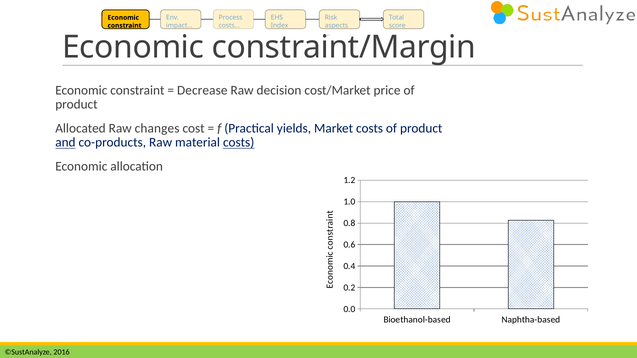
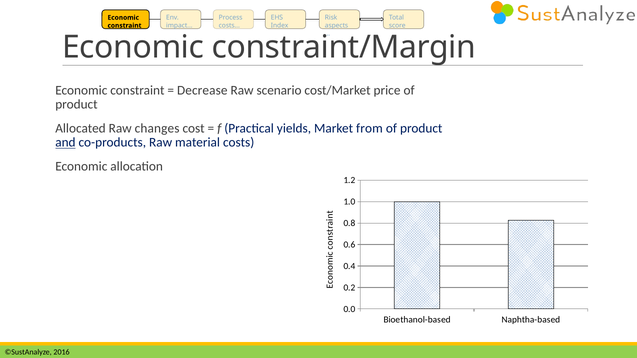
decision: decision -> scenario (279, 90)
Market costs: costs -> from (369, 128)
costs underline: present -> none (239, 143)
